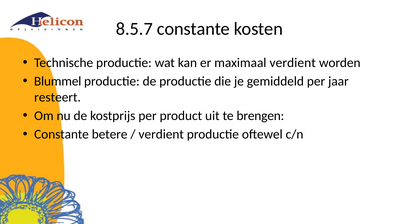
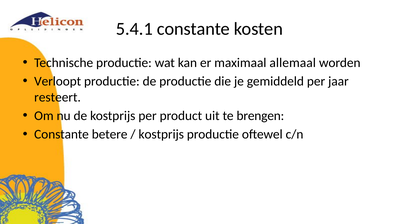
8.5.7: 8.5.7 -> 5.4.1 (134, 29)
maximaal verdient: verdient -> allemaal (293, 63)
Blummel: Blummel -> Verloopt (58, 81)
verdient: verdient -> kostprijs (161, 135)
